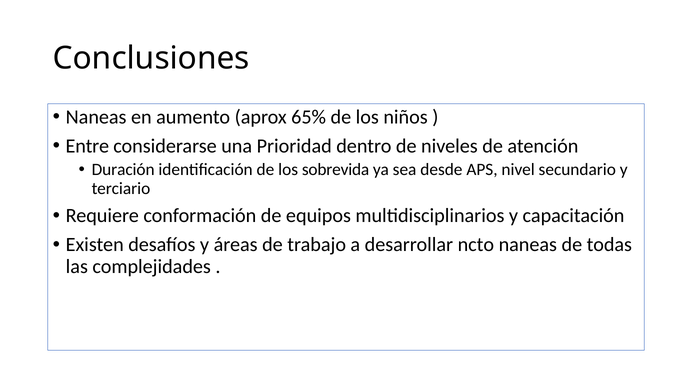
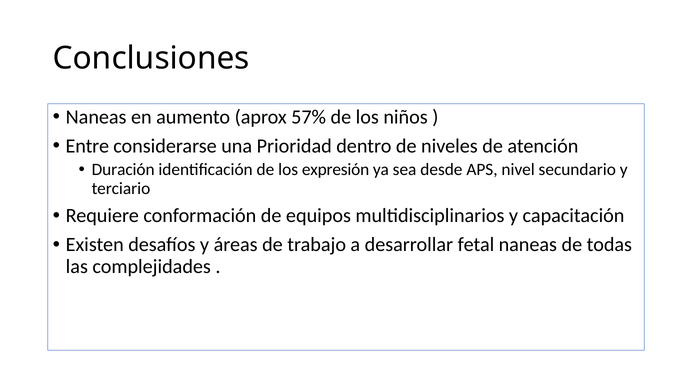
65%: 65% -> 57% (309, 117)
sobrevida: sobrevida -> expresión (336, 170)
ncto: ncto -> fetal (476, 245)
